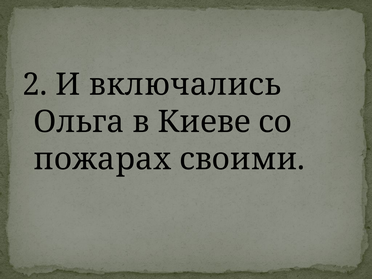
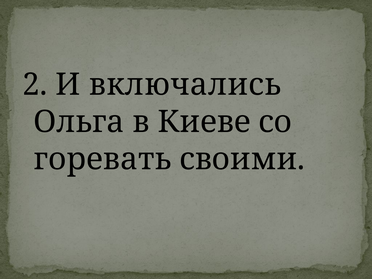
пожарах: пожарах -> горевать (102, 159)
